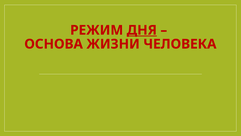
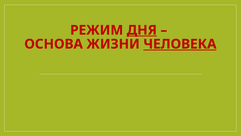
ЧЕЛОВЕКА underline: none -> present (180, 44)
